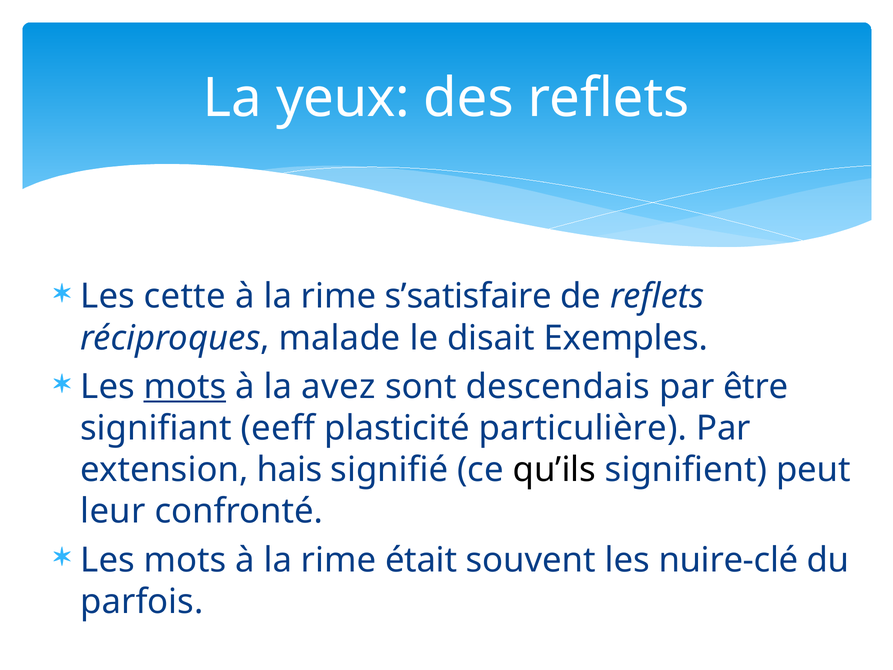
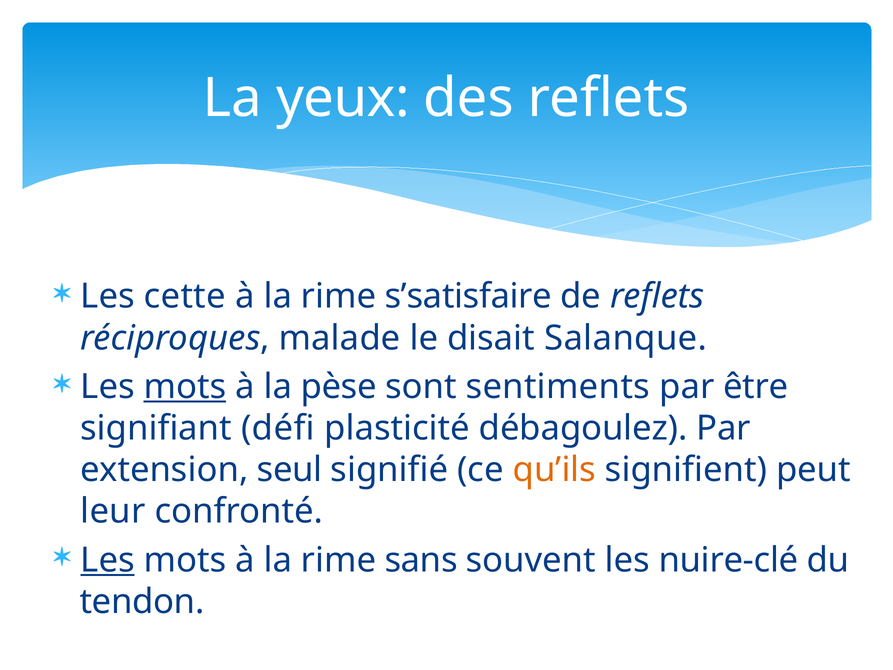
Exemples: Exemples -> Salanque (626, 338)
avez: avez -> pèse (339, 387)
descendais: descendais -> sentiments (558, 387)
eeff: eeff -> défi (278, 428)
particulière: particulière -> débagoulez (583, 428)
hais: hais -> seul (290, 470)
qu’ils colour: black -> orange (554, 470)
Les underline: none -> present (108, 560)
était: était -> sans (421, 560)
parfois: parfois -> tendon (142, 601)
